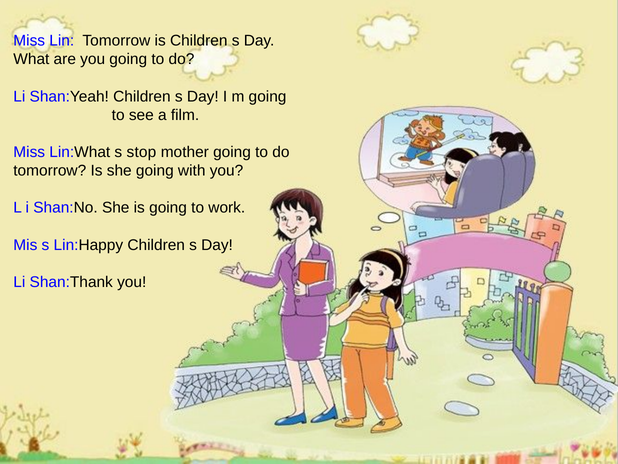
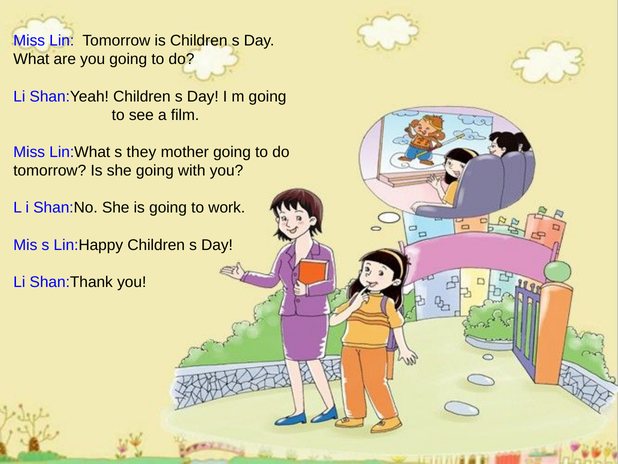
stop: stop -> they (141, 152)
